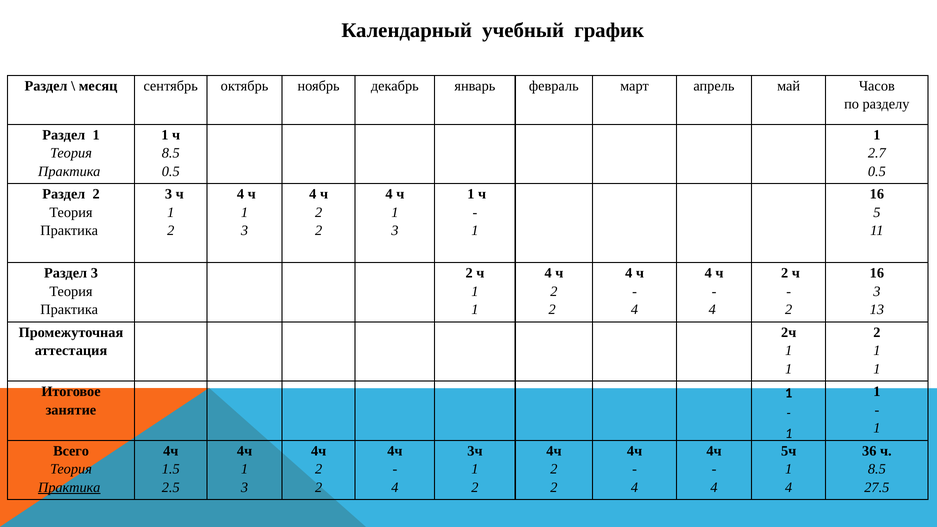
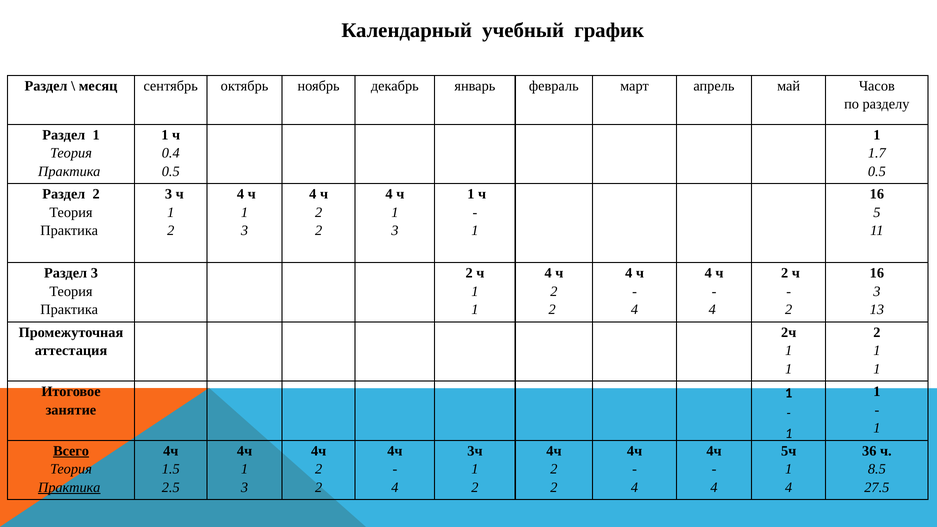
8.5: 8.5 -> 0.4 (171, 153)
2.7: 2.7 -> 1.7 (877, 153)
Всего underline: none -> present (71, 451)
